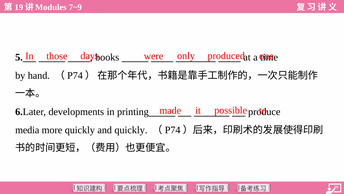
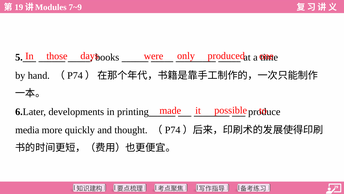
and quickly: quickly -> thought (131, 130)
